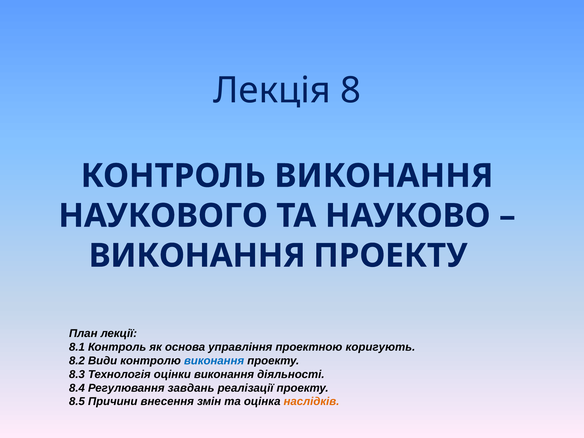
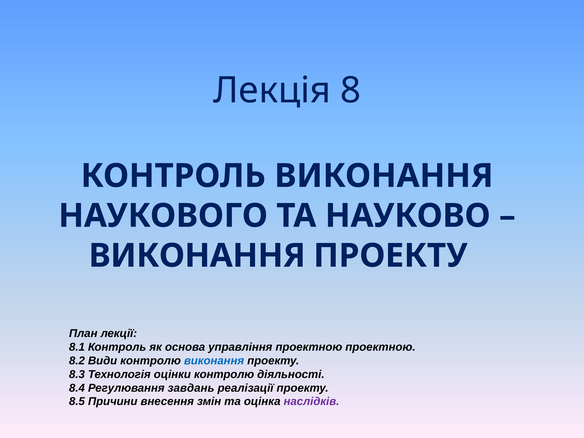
проектною коригують: коригують -> проектною (380, 347)
оцінки виконання: виконання -> контролю (224, 374)
наслідків colour: orange -> purple (311, 402)
